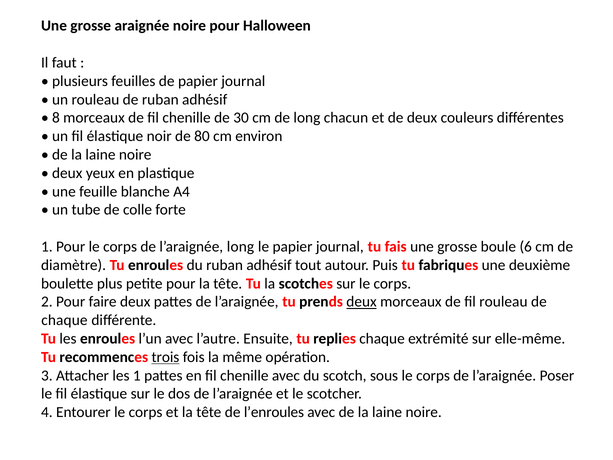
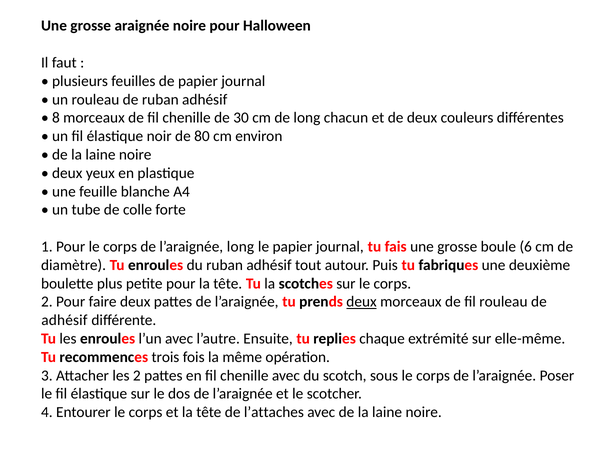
chaque: chaque -> adhésif (64, 320)
trois underline: present -> none (165, 357)
les 1: 1 -> 2 (137, 375)
l’enroules: l’enroules -> l’attaches (274, 412)
